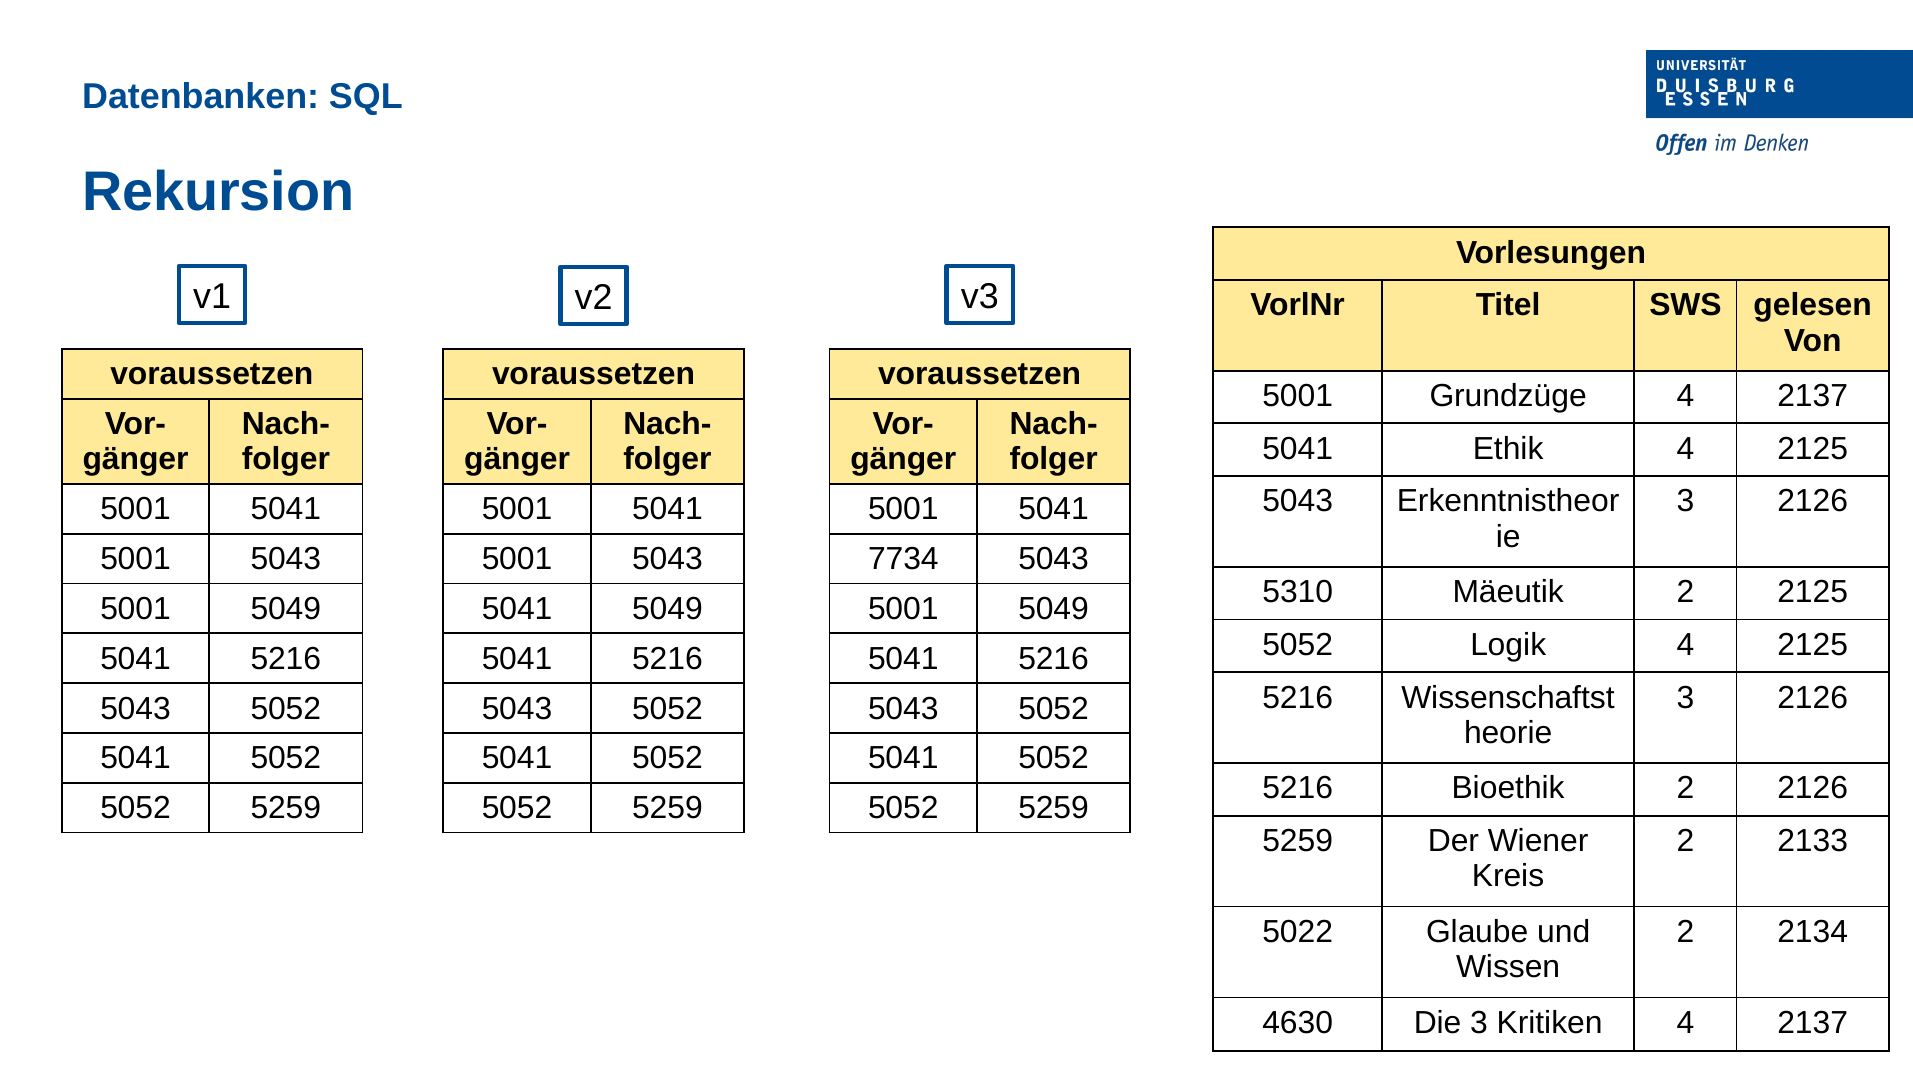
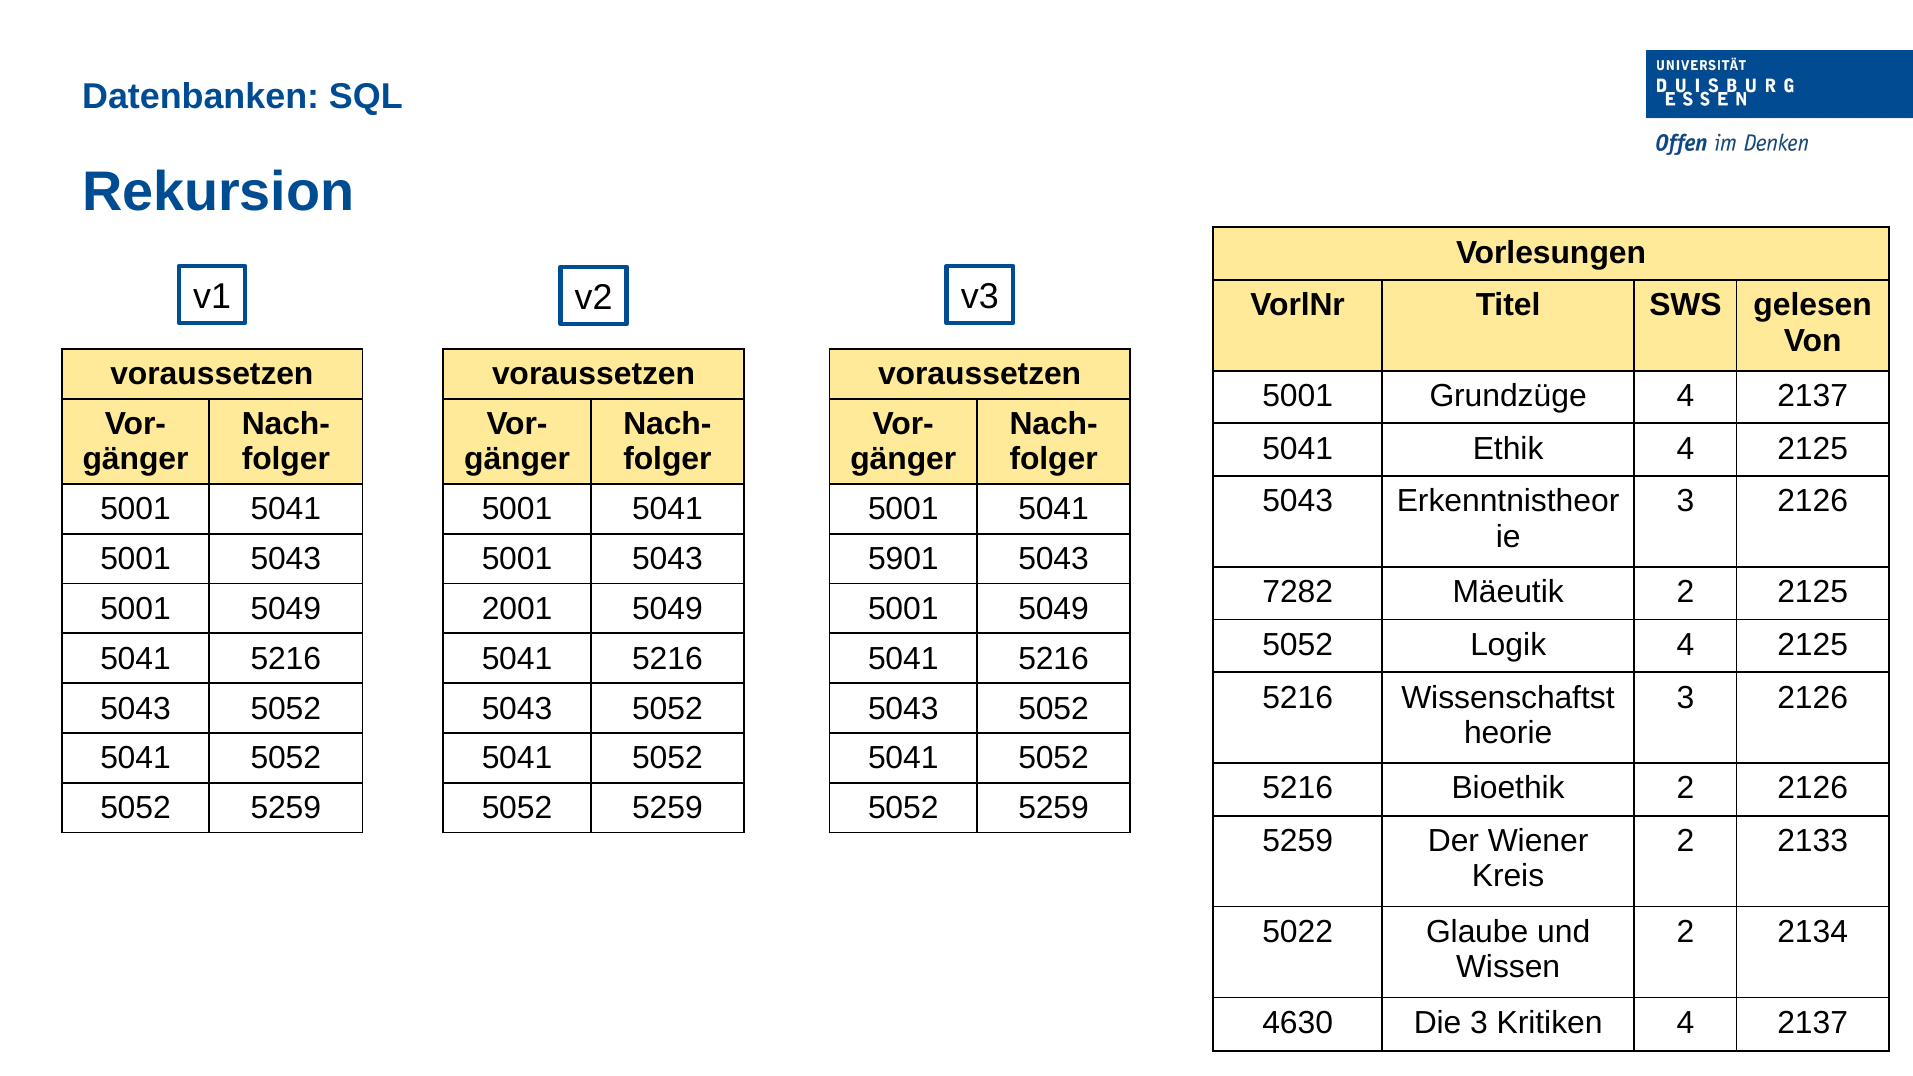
7734: 7734 -> 5901 (903, 559)
5310: 5310 -> 7282 (1298, 592)
5041: 5041 -> 2001 (517, 609)
